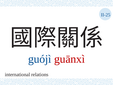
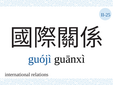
guānxì colour: red -> black (70, 59)
